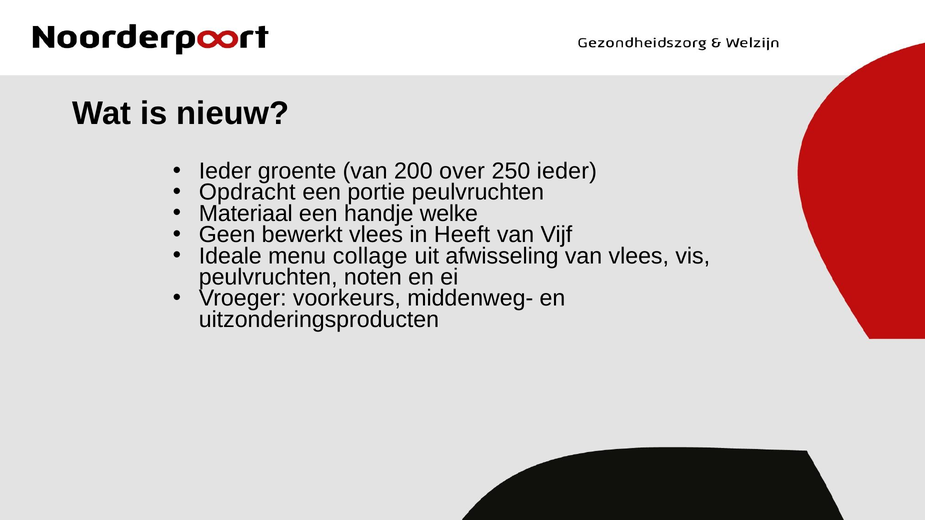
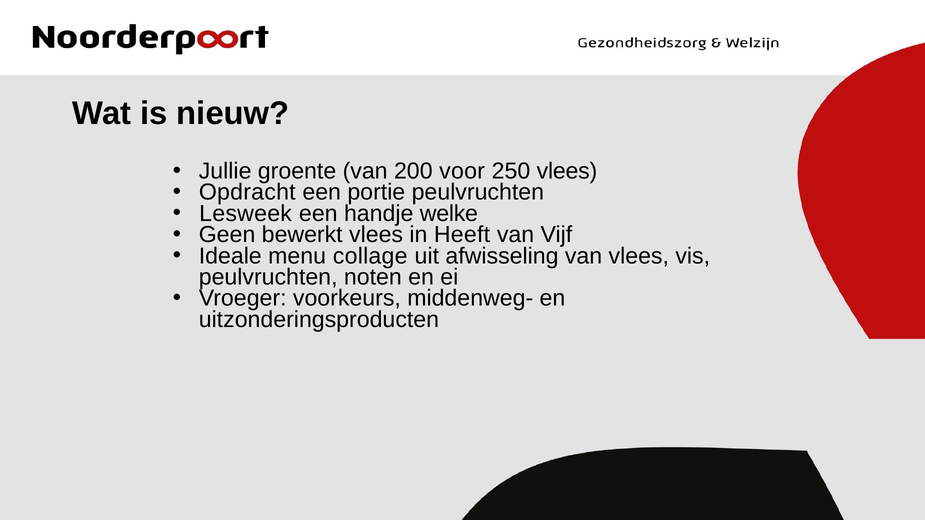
Ieder: Ieder -> Jullie (225, 171)
over: over -> voor (462, 171)
250 ieder: ieder -> vlees (567, 171)
Materiaal: Materiaal -> Lesweek (246, 214)
